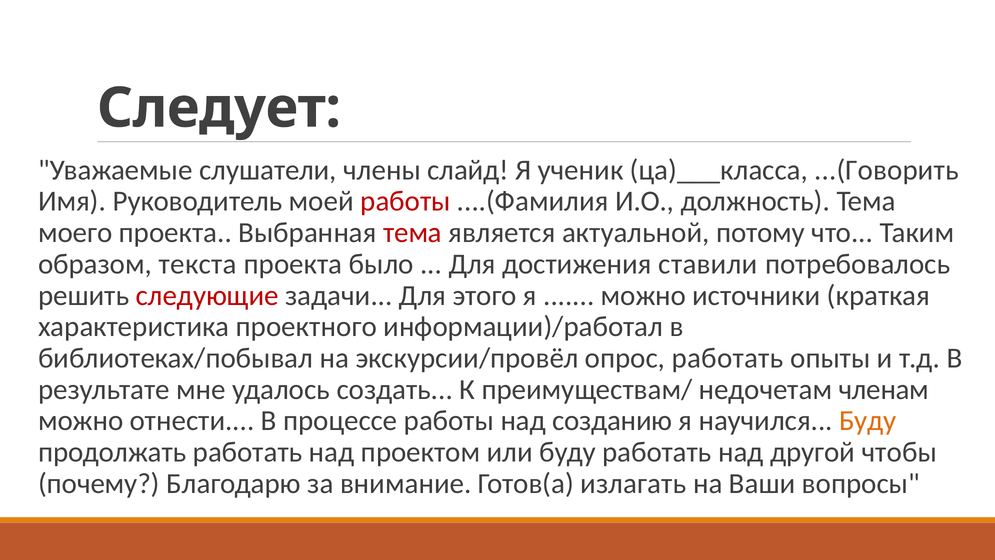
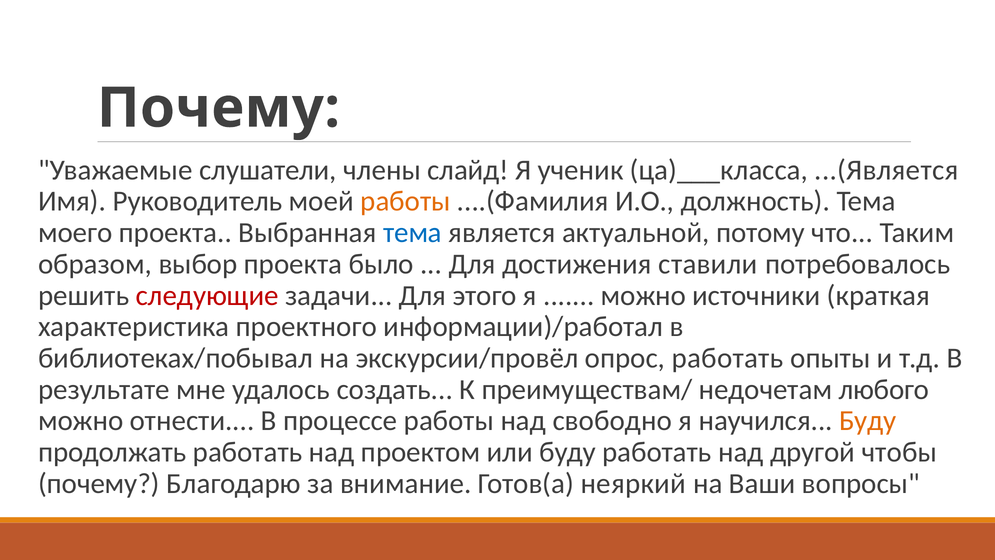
Следует: Следует -> Почему (219, 108)
...(Говорить: ...(Говорить -> ...(Является (886, 170)
работы colour: red -> orange (405, 201)
тема colour: red -> blue (412, 233)
текста: текста -> выбор (198, 264)
членам: членам -> любого (884, 389)
созданию: созданию -> свободно (612, 421)
излагать: излагать -> неяркий (633, 483)
